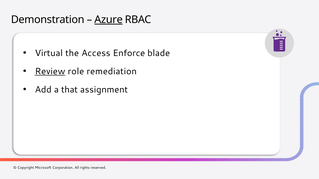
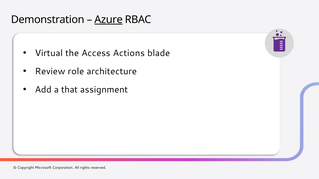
Enforce: Enforce -> Actions (129, 53)
Review underline: present -> none (50, 72)
remediation: remediation -> architecture (112, 72)
